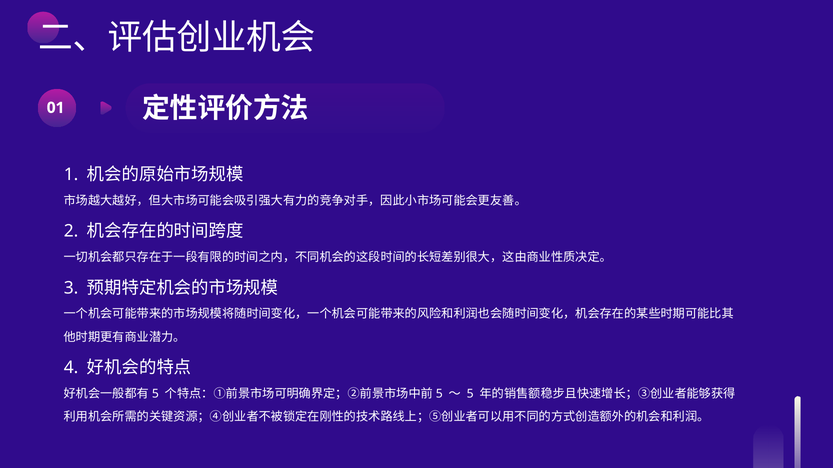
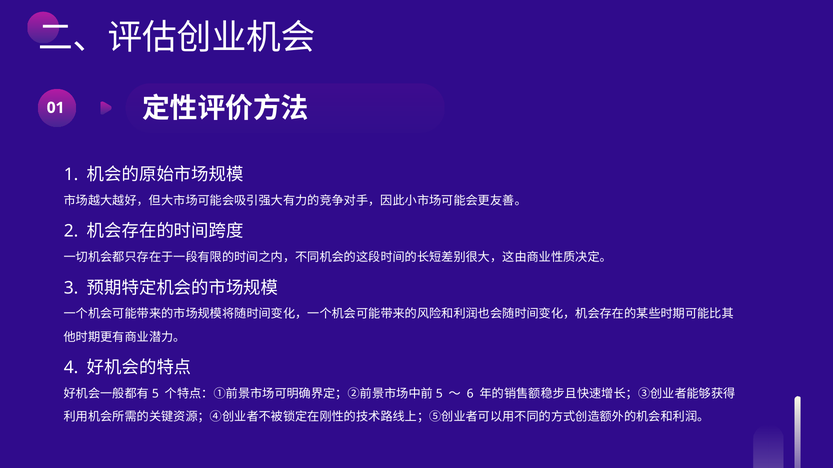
5: 5 -> 6 (470, 394)
